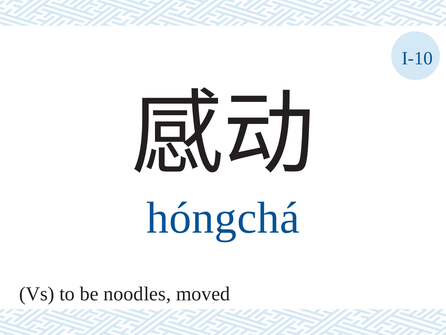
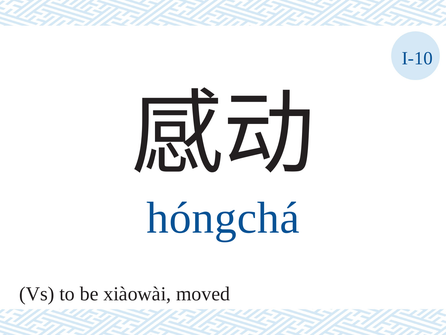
noodles: noodles -> xiàowài (137, 293)
